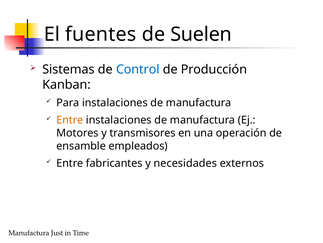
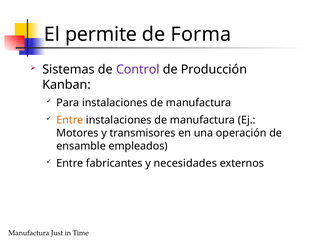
fuentes: fuentes -> permite (101, 34)
Suelen: Suelen -> Forma (201, 34)
Control colour: blue -> purple (138, 69)
